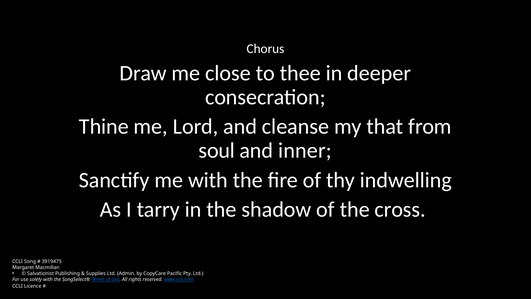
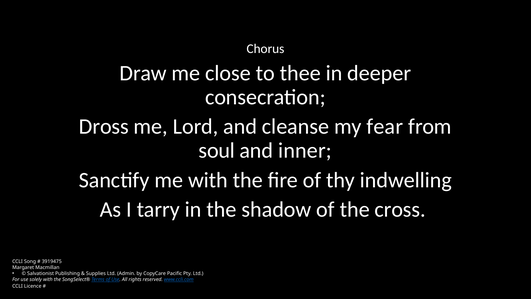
Thine: Thine -> Dross (104, 127)
that: that -> fear (385, 127)
